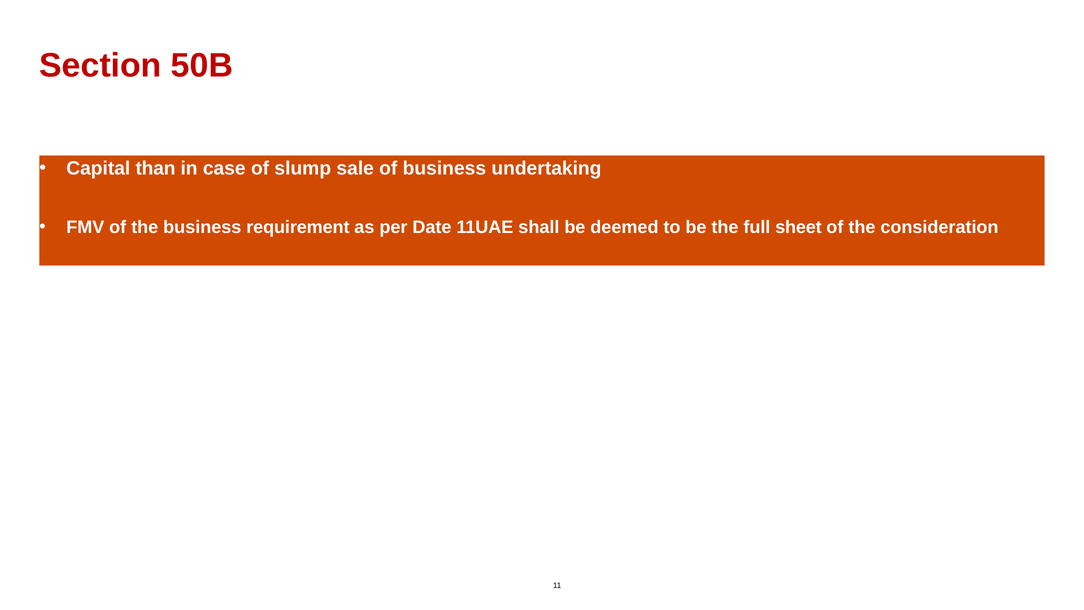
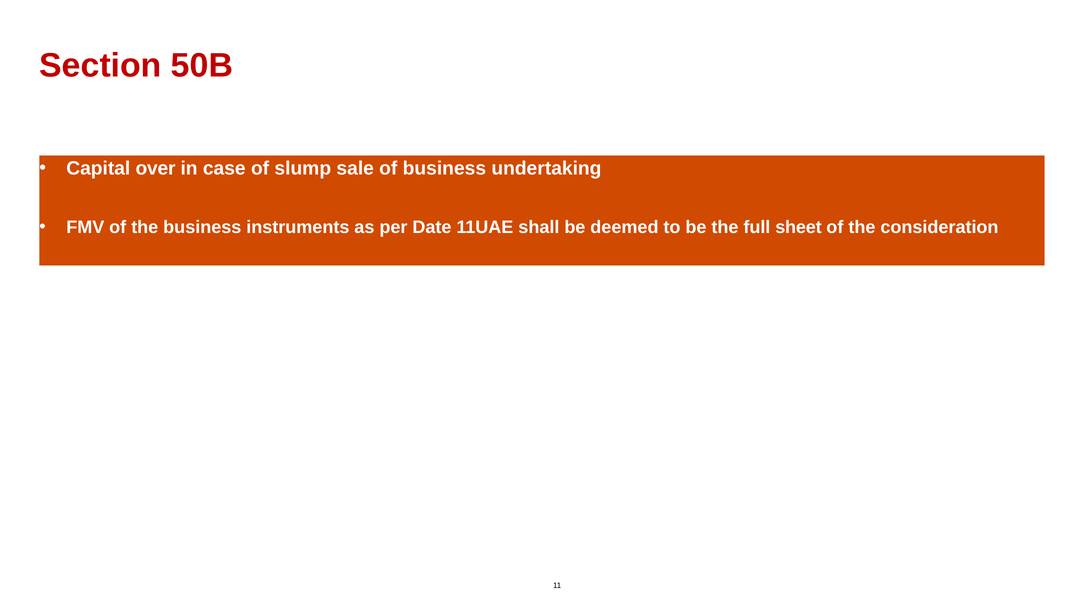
than: than -> over (156, 168)
requirement: requirement -> instruments (298, 227)
